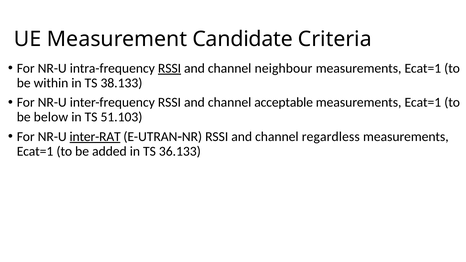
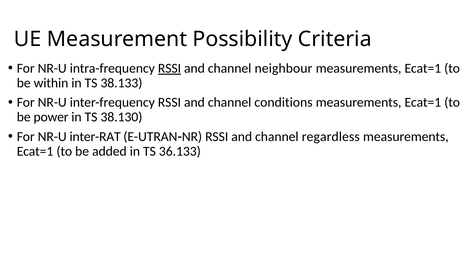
Candidate: Candidate -> Possibility (243, 39)
acceptable: acceptable -> conditions (284, 103)
below: below -> power (51, 117)
51.103: 51.103 -> 38.130 (121, 117)
inter-RAT underline: present -> none (95, 137)
